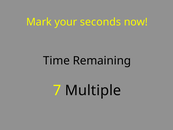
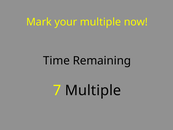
your seconds: seconds -> multiple (101, 22)
